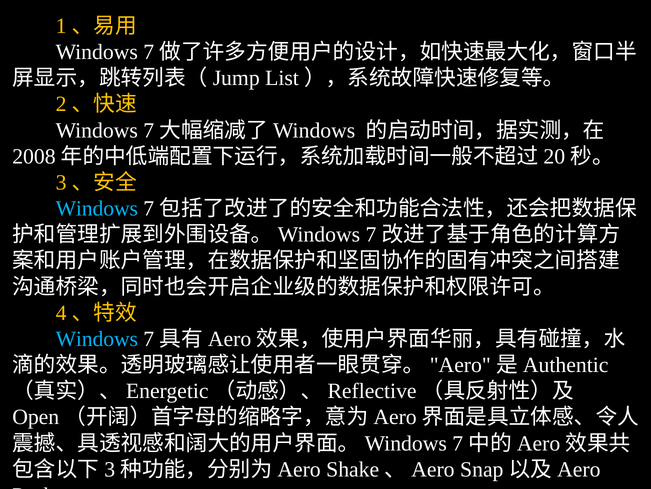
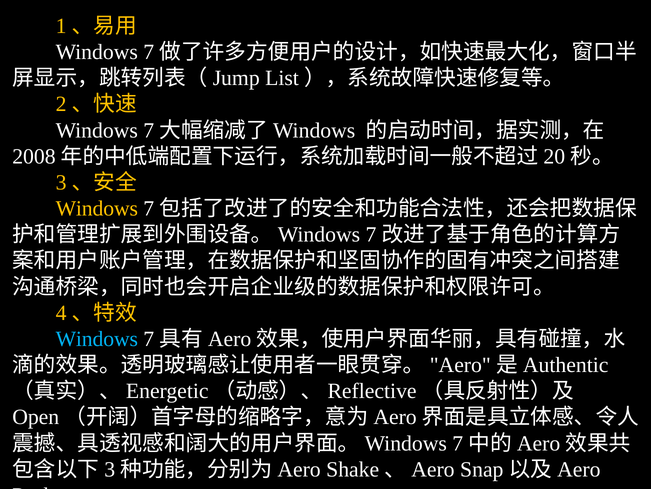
Windows colour: light blue -> yellow (97, 208)
